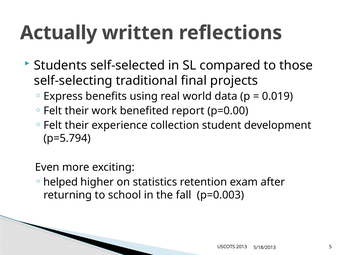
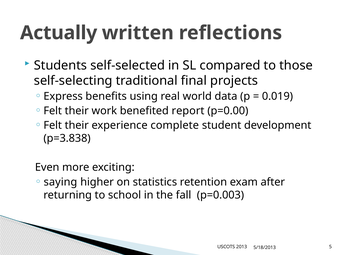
collection: collection -> complete (175, 125)
p=5.794: p=5.794 -> p=3.838 (67, 138)
helped: helped -> saying (60, 182)
